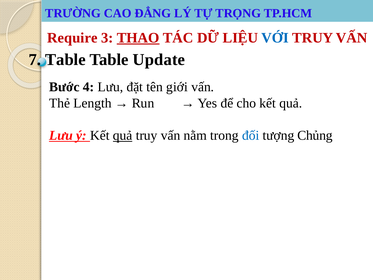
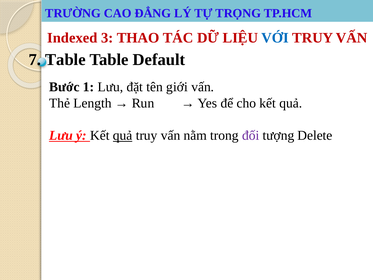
Require: Require -> Indexed (72, 38)
THAO underline: present -> none (138, 38)
Update: Update -> Default (159, 60)
4: 4 -> 1 (89, 87)
đối colour: blue -> purple (251, 135)
Chủng: Chủng -> Delete (315, 135)
